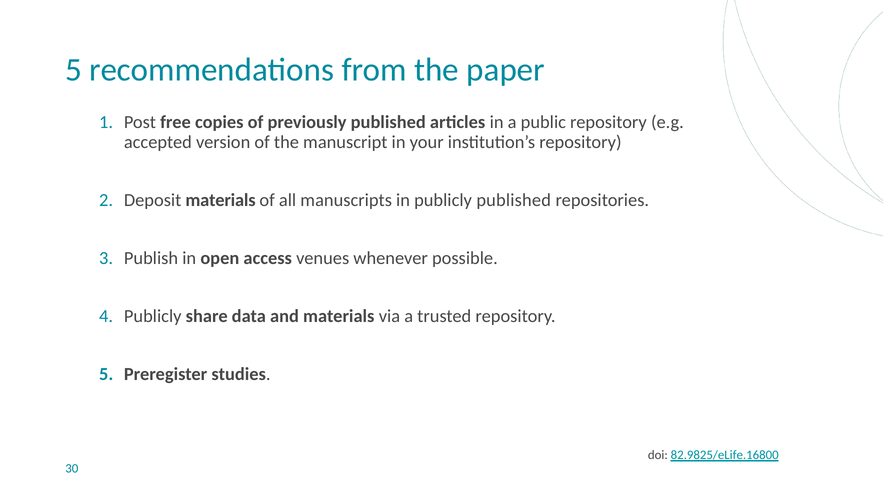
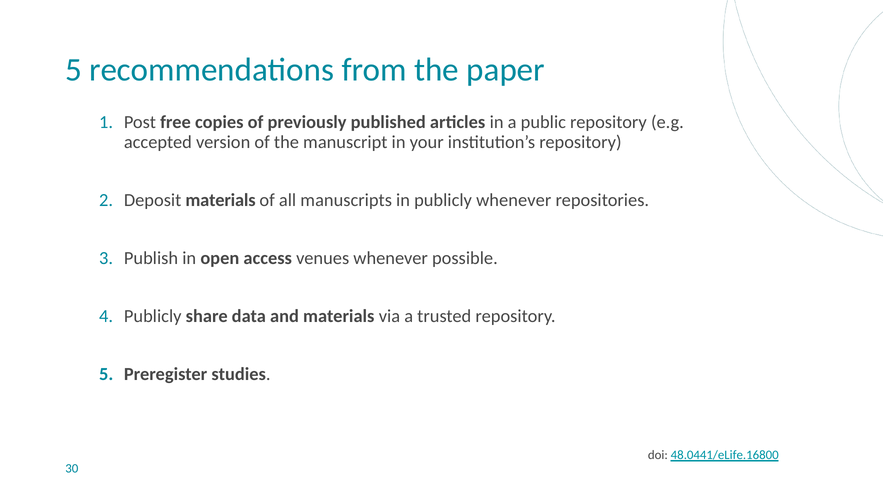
publicly published: published -> whenever (514, 200)
82.9825/eLife.16800: 82.9825/eLife.16800 -> 48.0441/eLife.16800 (725, 456)
